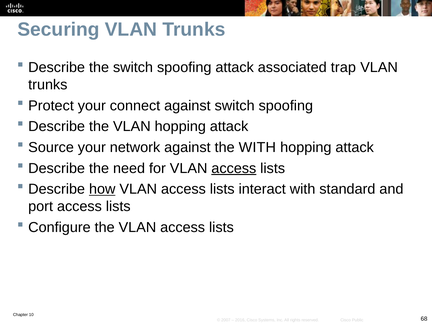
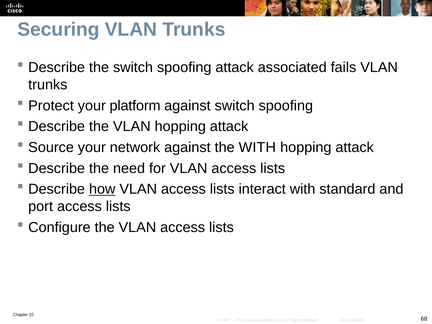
trap: trap -> fails (343, 67)
connect: connect -> platform (135, 106)
access underline: present -> none (234, 168)
